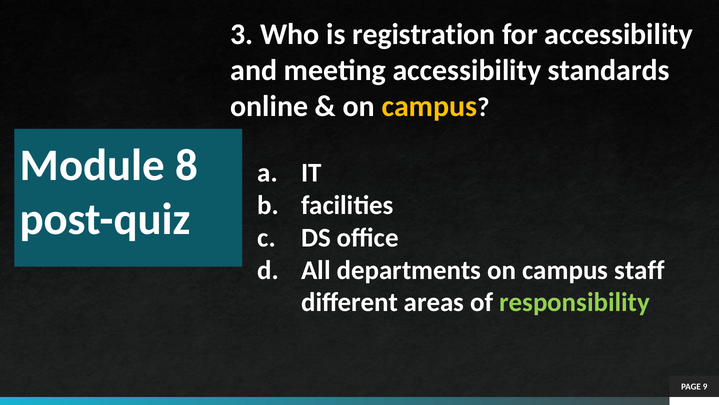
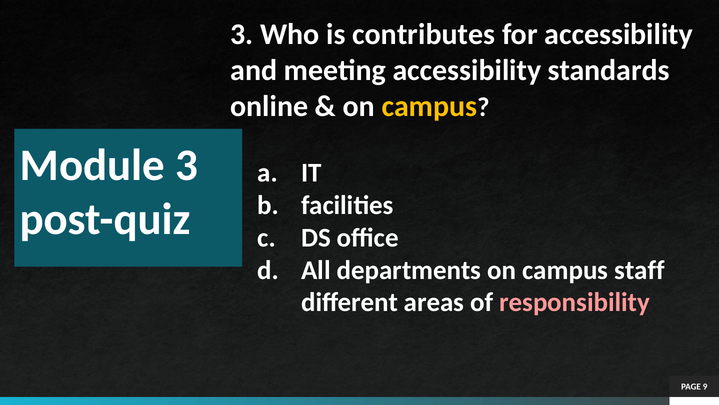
registration: registration -> contributes (424, 34)
Module 8: 8 -> 3 (186, 165)
responsibility colour: light green -> pink (575, 302)
